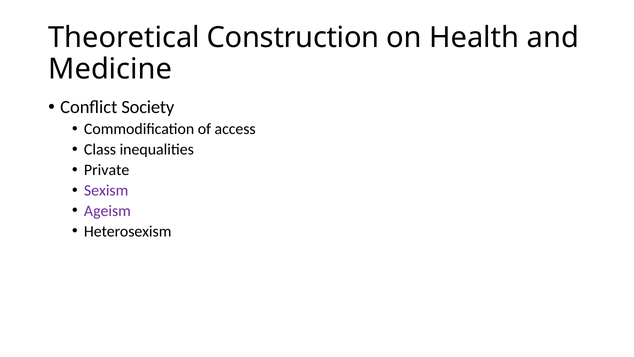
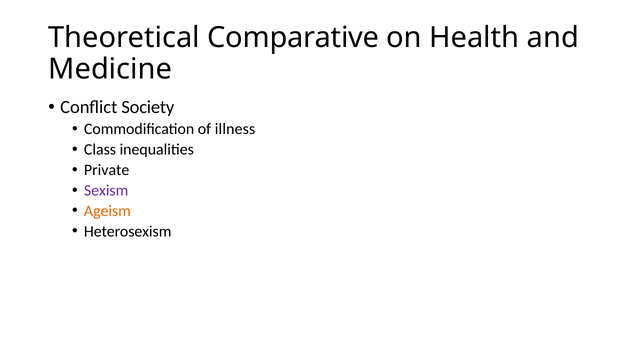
Construction: Construction -> Comparative (293, 38)
access: access -> illness (235, 129)
Ageism colour: purple -> orange (107, 211)
